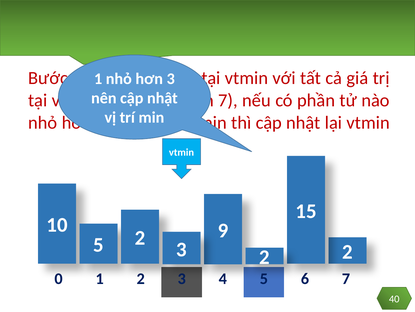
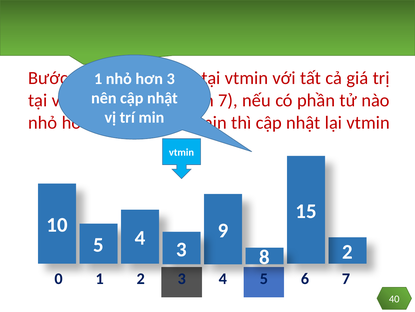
5 2: 2 -> 4 (140, 238)
3 2: 2 -> 8 (265, 257)
